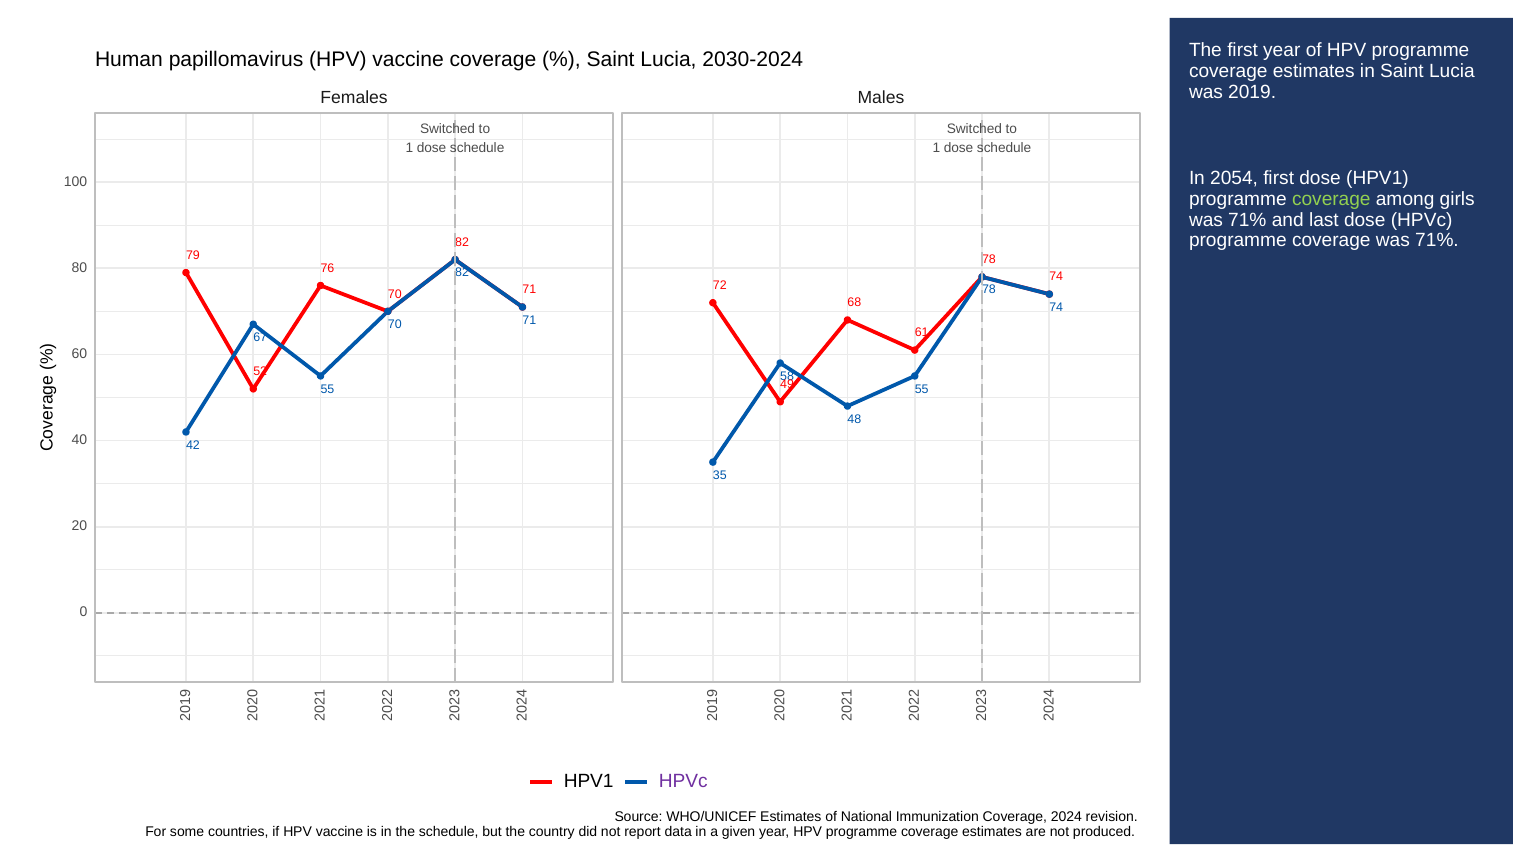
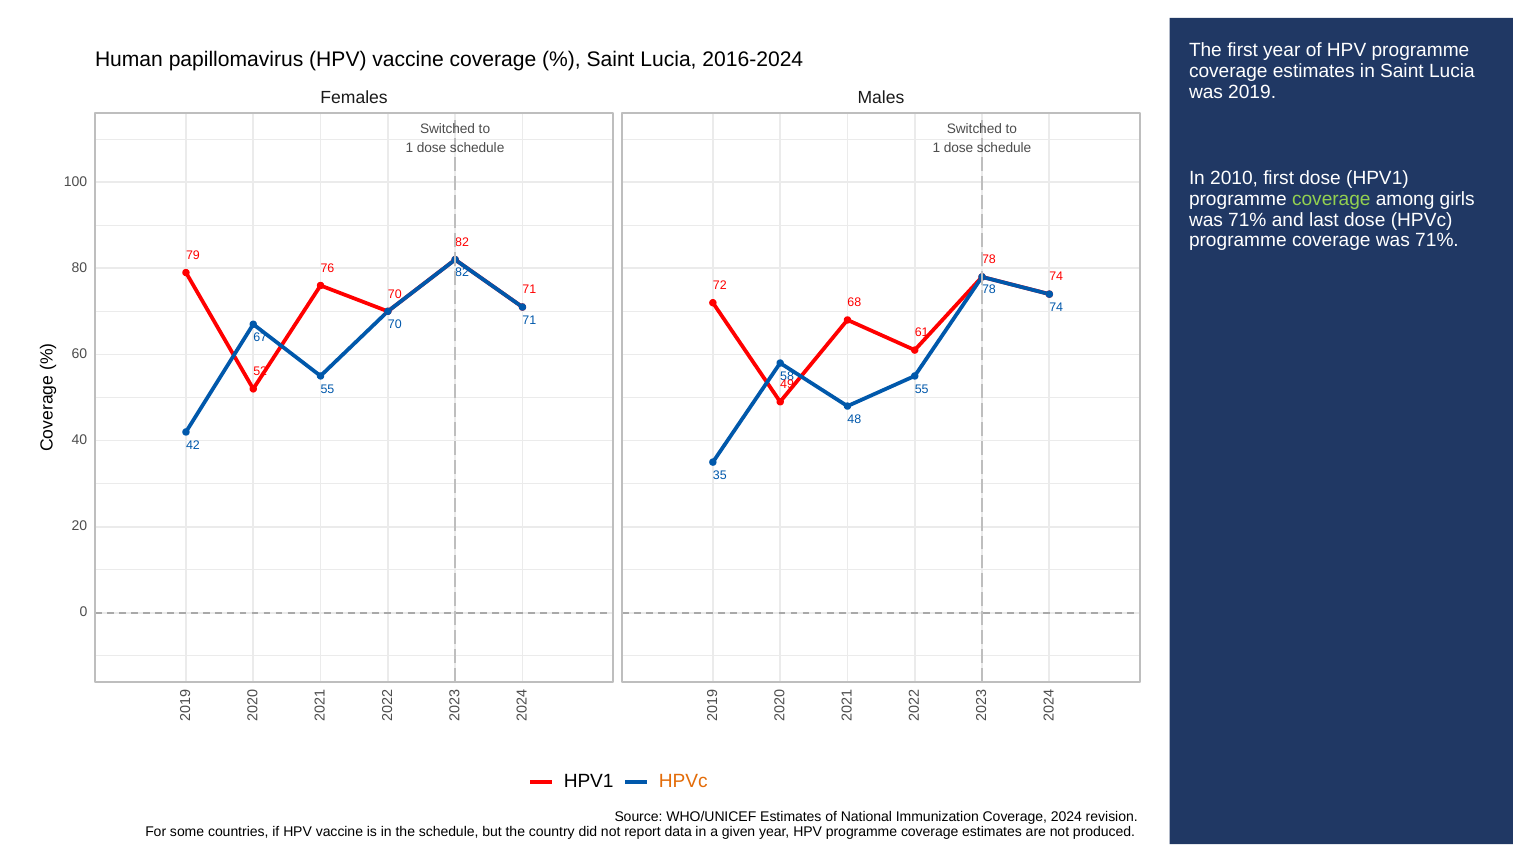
2030-2024: 2030-2024 -> 2016-2024 (753, 59)
2054: 2054 -> 2010 (1234, 178)
HPVc colour: purple -> orange (683, 781)
